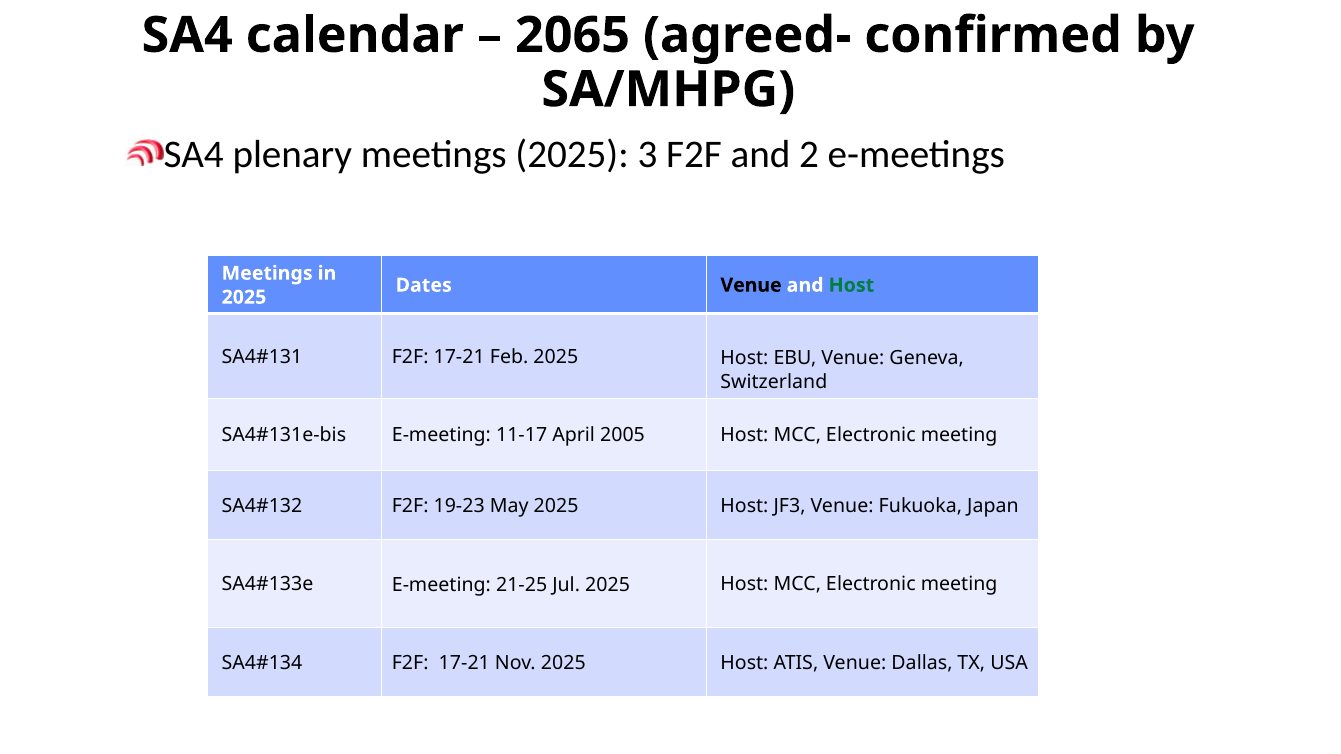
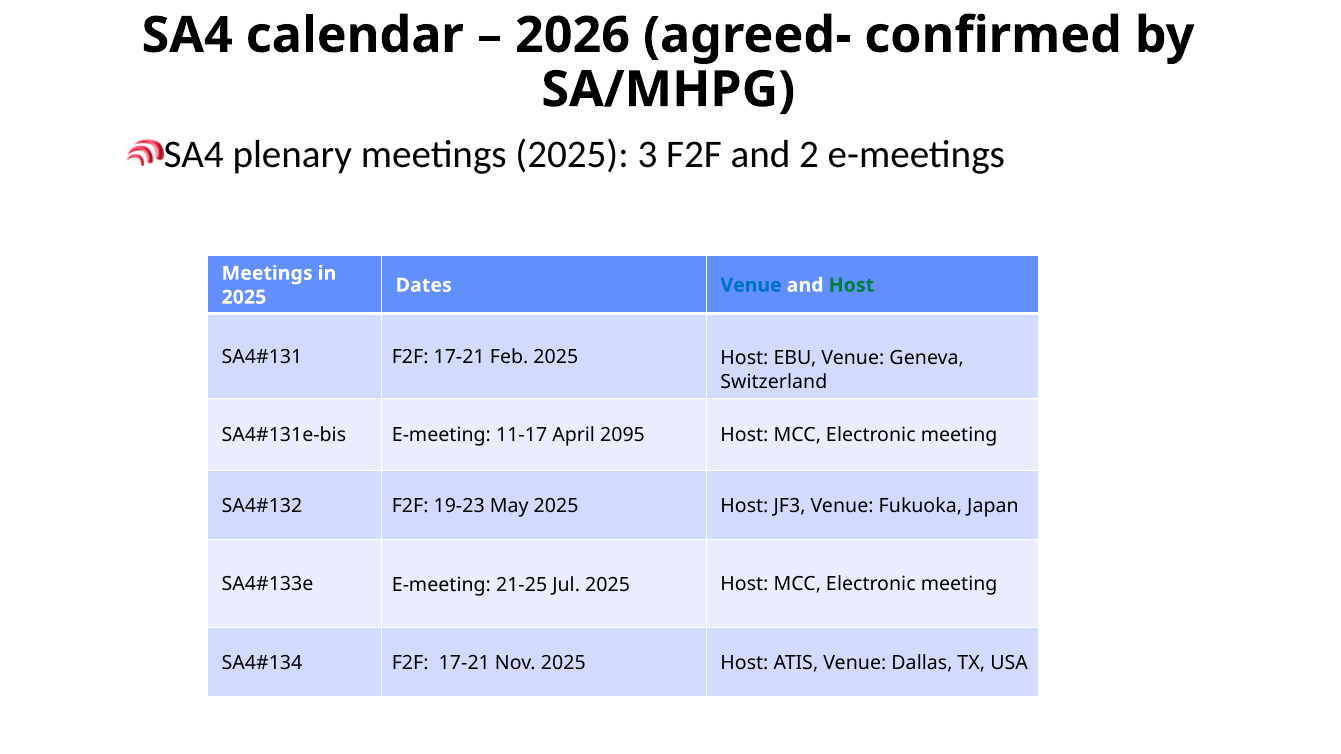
2065: 2065 -> 2026 (573, 35)
Venue colour: black -> blue (751, 285)
2005: 2005 -> 2095 (623, 436)
